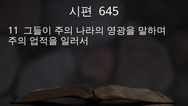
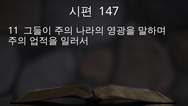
645: 645 -> 147 (109, 11)
